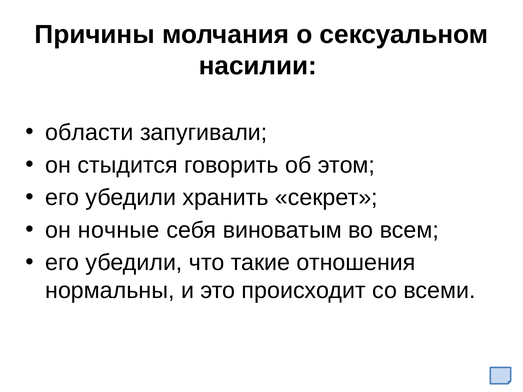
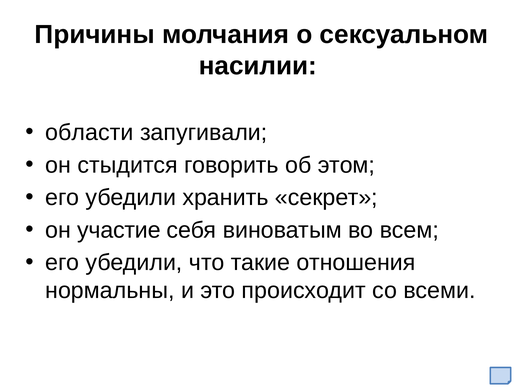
ночные: ночные -> участие (119, 230)
